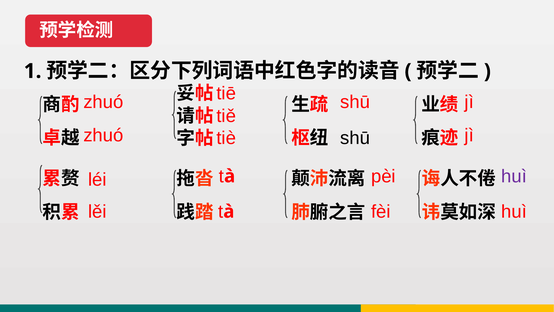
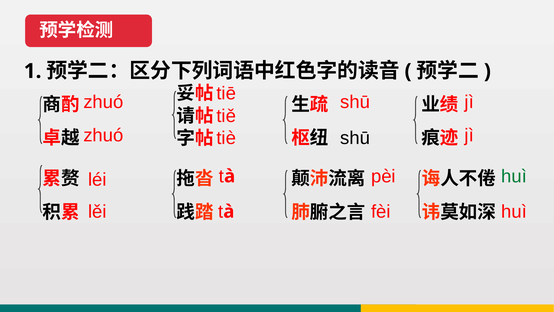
huì colour: purple -> green (514, 176)
